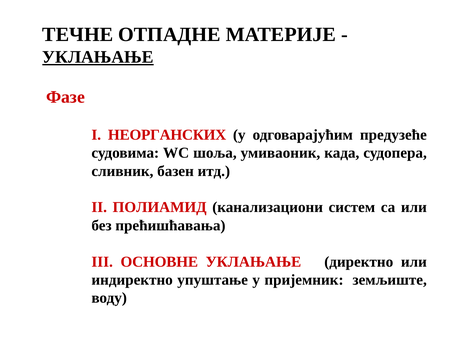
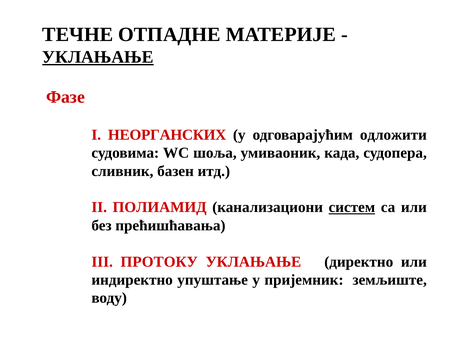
предузеће: предузеће -> одложити (393, 135)
систем underline: none -> present (352, 208)
ОСНОВНЕ: ОСНОВНЕ -> ПРОТОКУ (159, 262)
